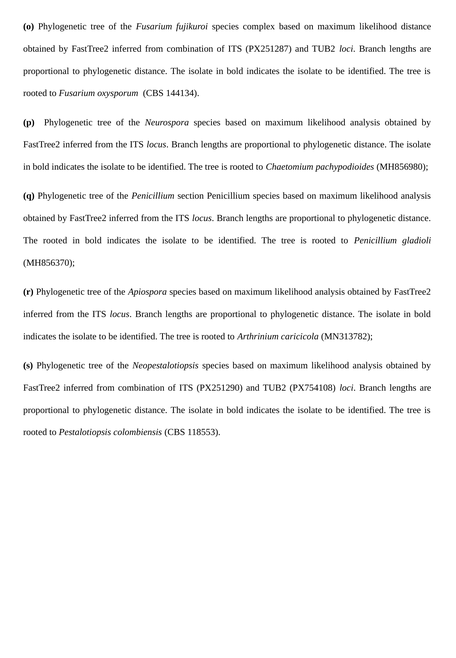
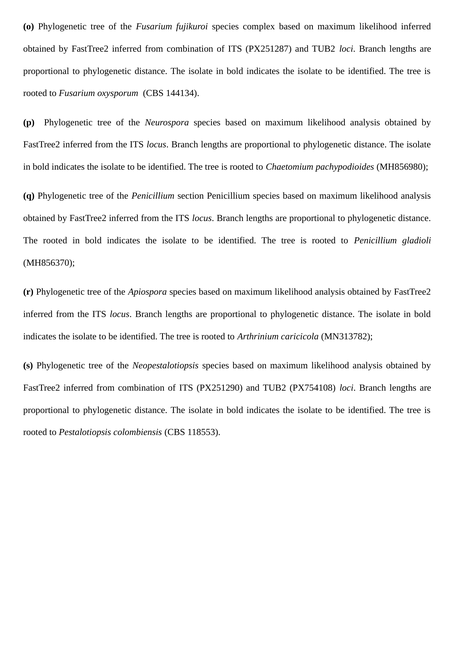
likelihood distance: distance -> inferred (416, 26)
